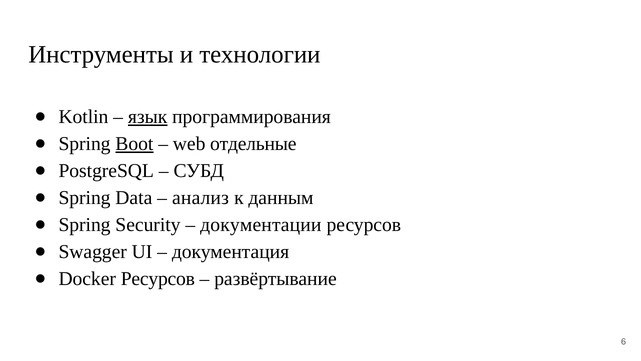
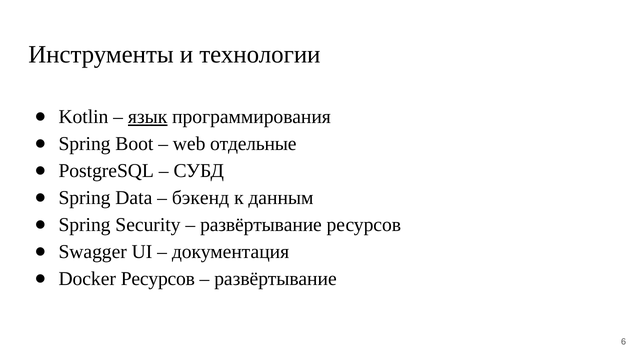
Boot underline: present -> none (134, 144)
анализ: анализ -> бэкенд (201, 198)
документации: документации -> развёртывание (261, 225)
